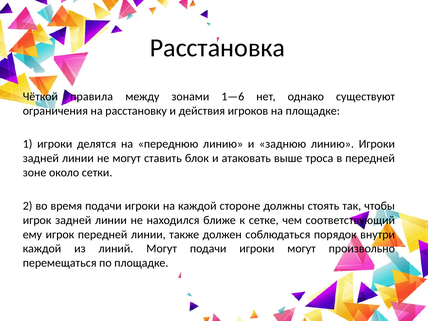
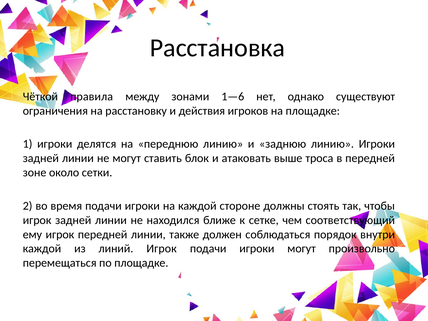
линий Могут: Могут -> Игрок (162, 249)
